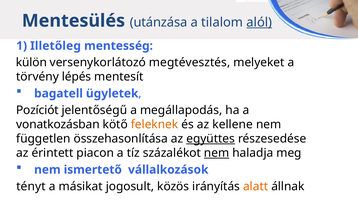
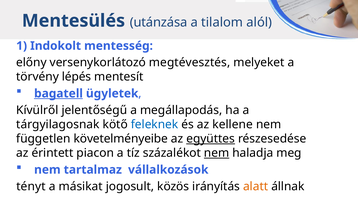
alól underline: present -> none (259, 22)
Illetőleg: Illetőleg -> Indokolt (56, 46)
külön: külön -> előny (31, 63)
bagatell underline: none -> present (58, 94)
Pozíciót: Pozíciót -> Kívülről (37, 110)
vonatkozásban: vonatkozásban -> tárgyilagosnak (58, 125)
feleknek colour: orange -> blue (155, 125)
összehasonlítása: összehasonlítása -> követelményeibe (121, 139)
ismertető: ismertető -> tartalmaz (93, 170)
